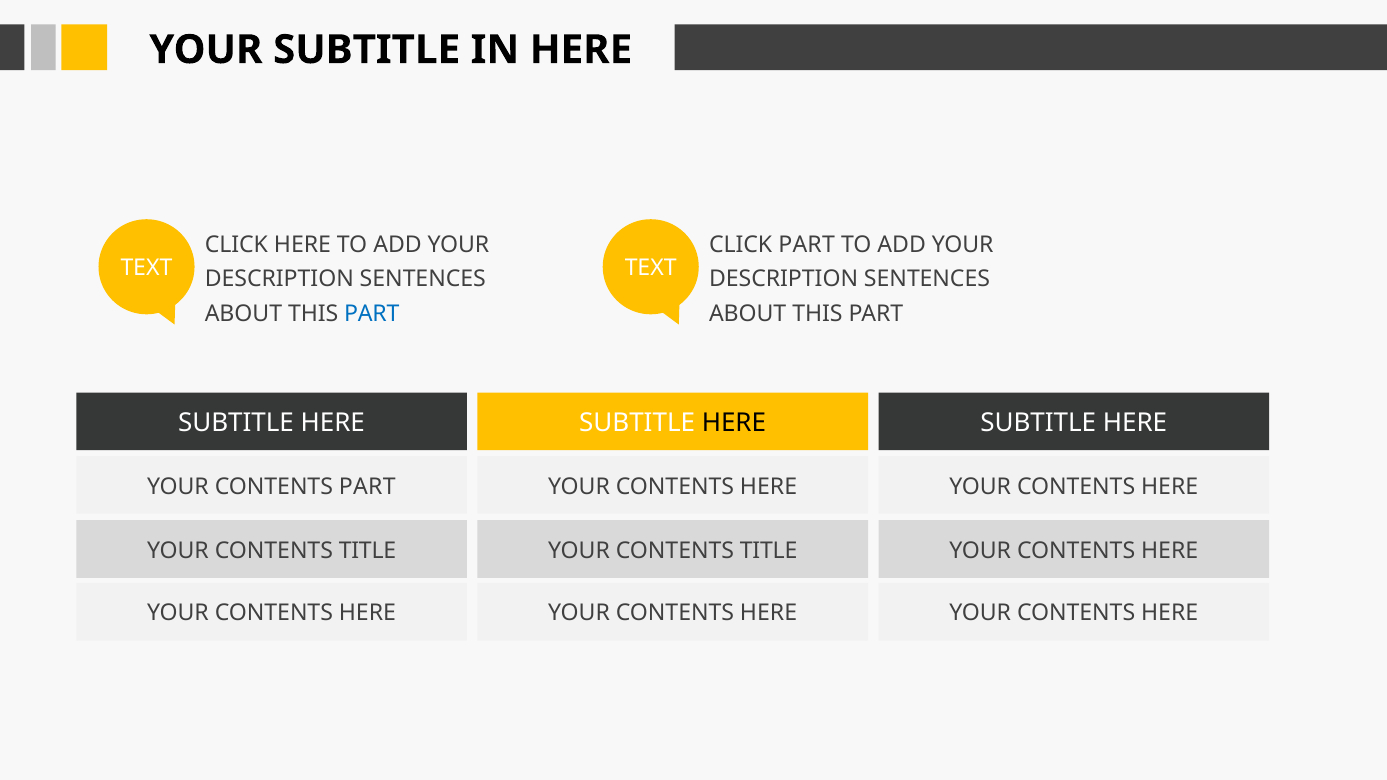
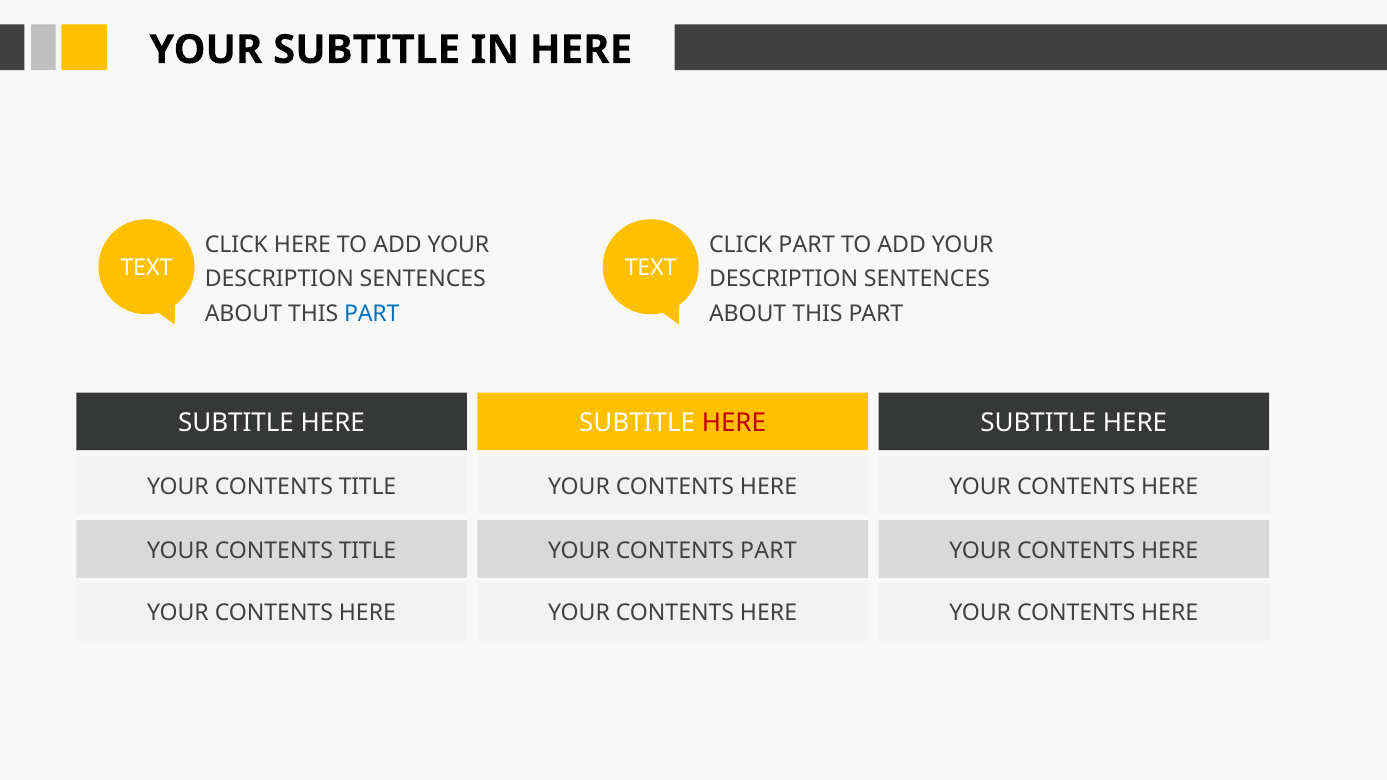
HERE colour: black -> red (734, 423)
PART: PART -> TITLE (368, 487)
TITLE: TITLE -> PART (768, 551)
